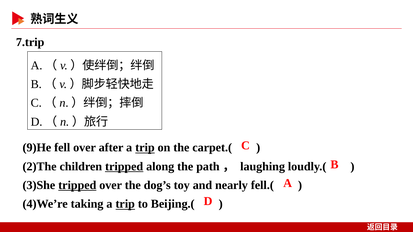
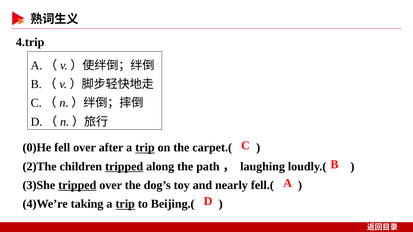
7.trip: 7.trip -> 4.trip (30, 42)
9)He: 9)He -> 0)He (37, 148)
